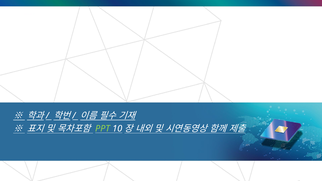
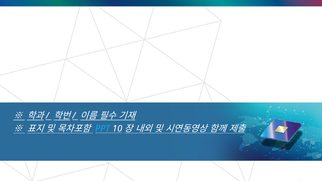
PPT colour: light green -> light blue (103, 129)
